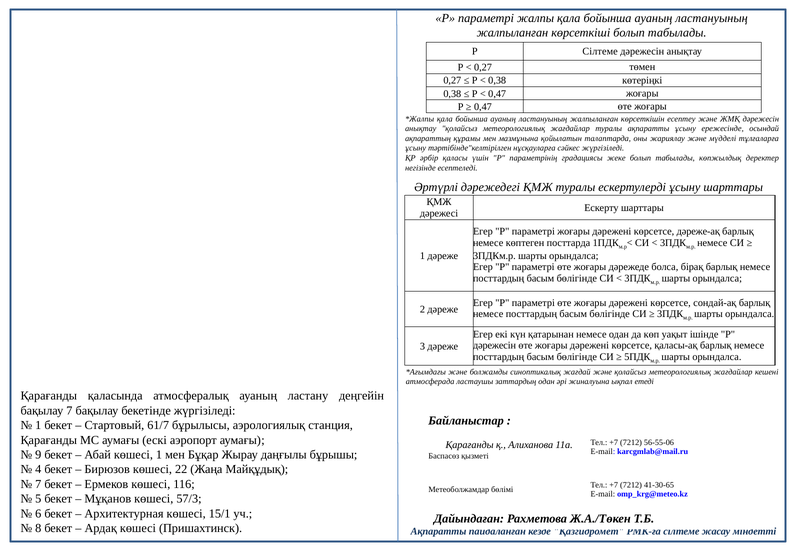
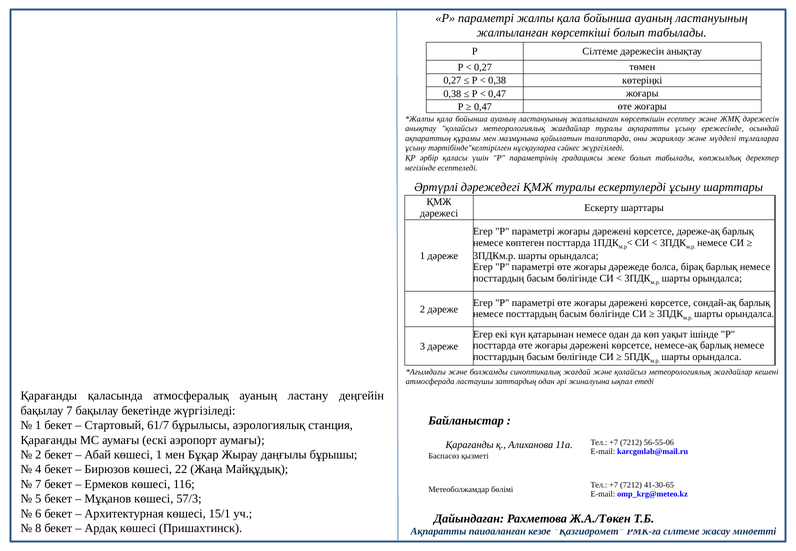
дәрежесін: дәрежесін -> посттарда (494, 345)
қаласы-ақ: қаласы-ақ -> немесе-ақ (676, 345)
9: 9 -> 2 (38, 455)
